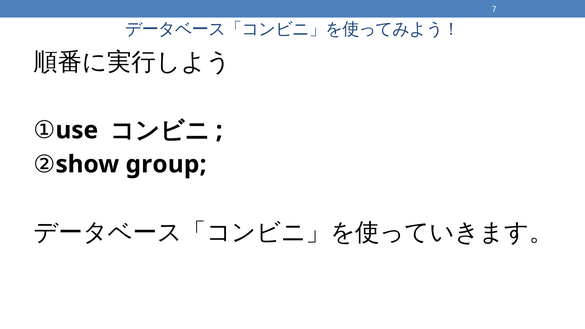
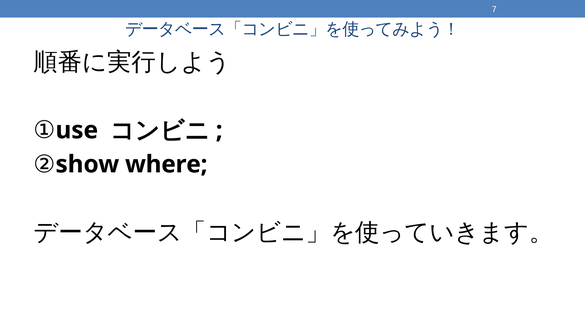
group: group -> where (166, 164)
